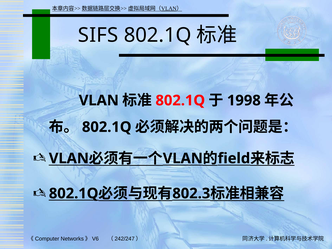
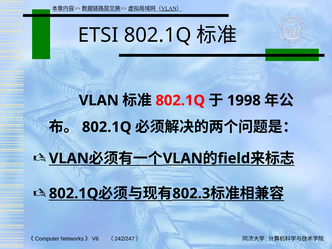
SIFS: SIFS -> ETSI (98, 35)
